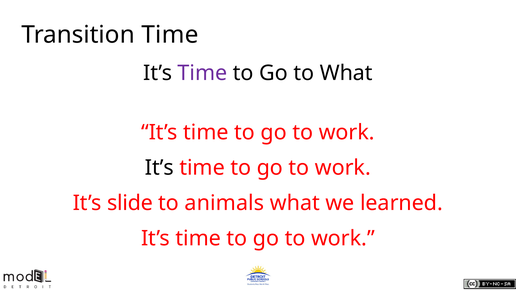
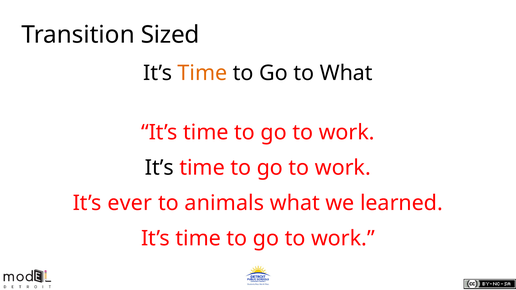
Transition Time: Time -> Sized (170, 35)
Time colour: purple -> orange (202, 73)
slide: slide -> ever (130, 203)
